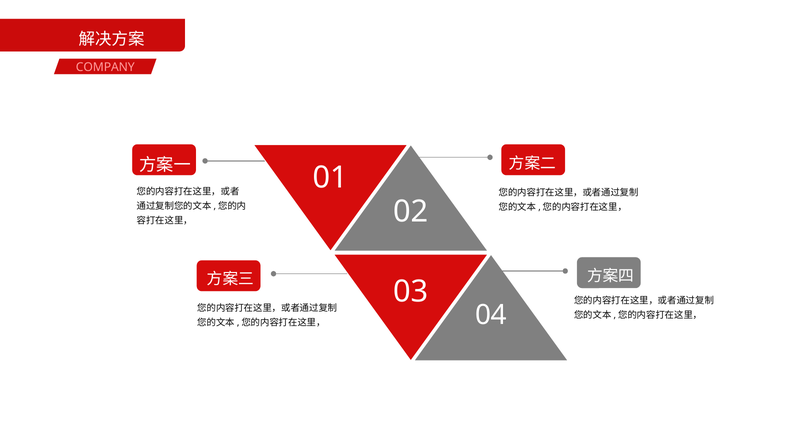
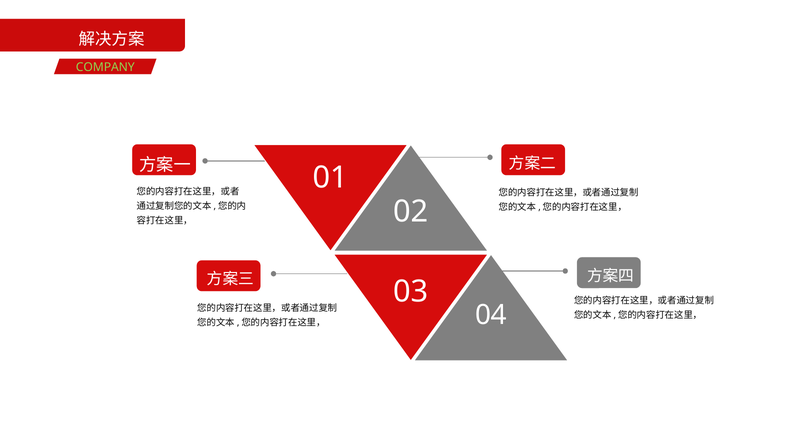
COMPANY colour: pink -> light green (105, 67)
